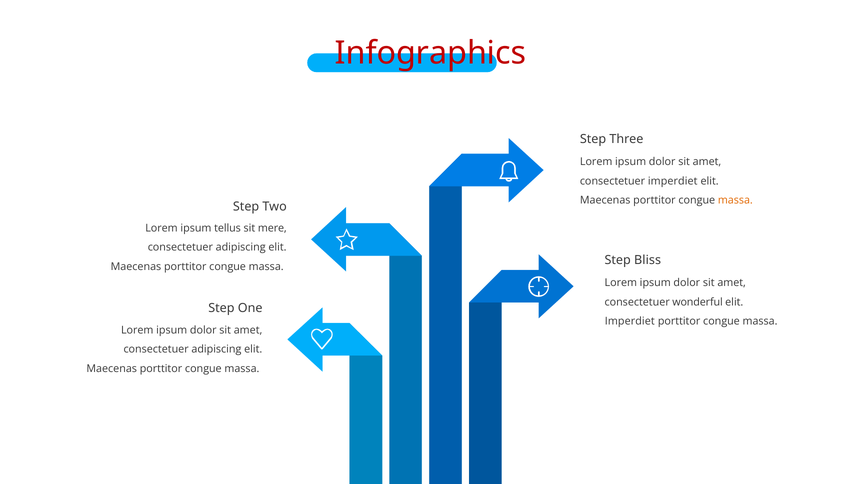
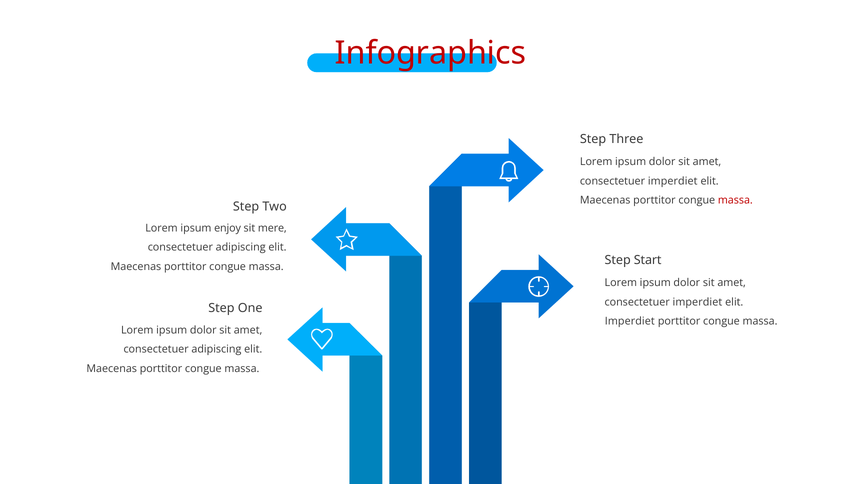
massa colour: orange -> red (735, 200)
tellus: tellus -> enjoy (228, 228)
Bliss: Bliss -> Start (648, 260)
wonderful: wonderful -> imperdiet (697, 302)
